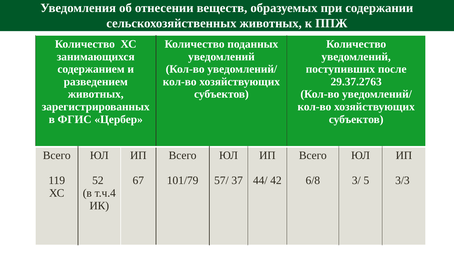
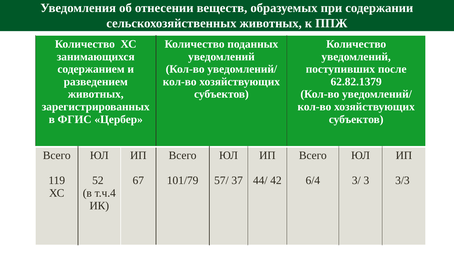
29.37.2763: 29.37.2763 -> 62.82.1379 (356, 82)
6/8: 6/8 -> 6/4 (313, 181)
5: 5 -> 3 (366, 181)
